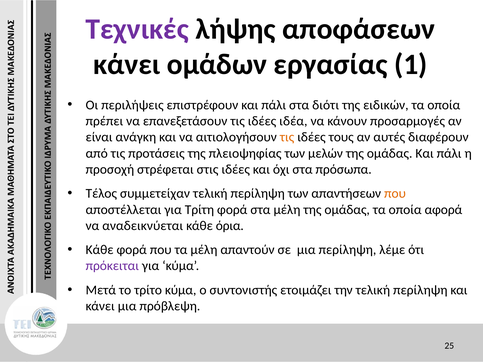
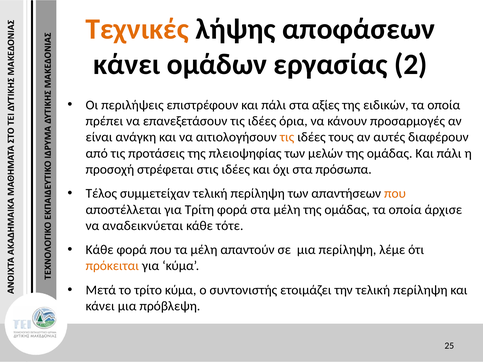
Τεχνικές colour: purple -> orange (137, 29)
1: 1 -> 2 (411, 64)
διότι: διότι -> αξίες (326, 105)
ιδέα: ιδέα -> όρια (293, 121)
αφορά: αφορά -> άρχισε (443, 210)
όρια: όρια -> τότε (230, 226)
πρόκειται colour: purple -> orange (112, 266)
